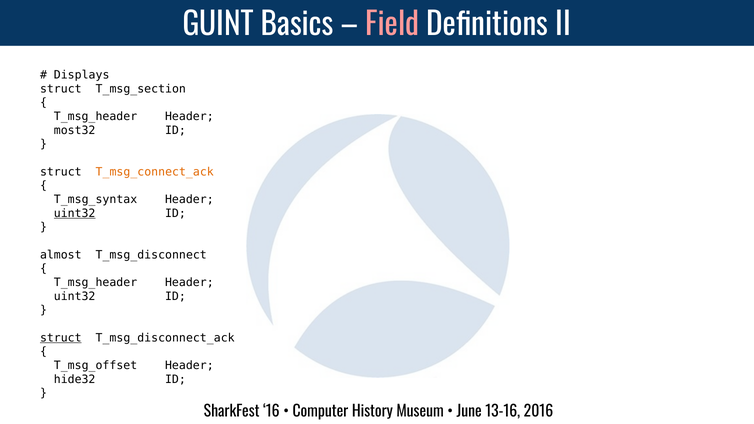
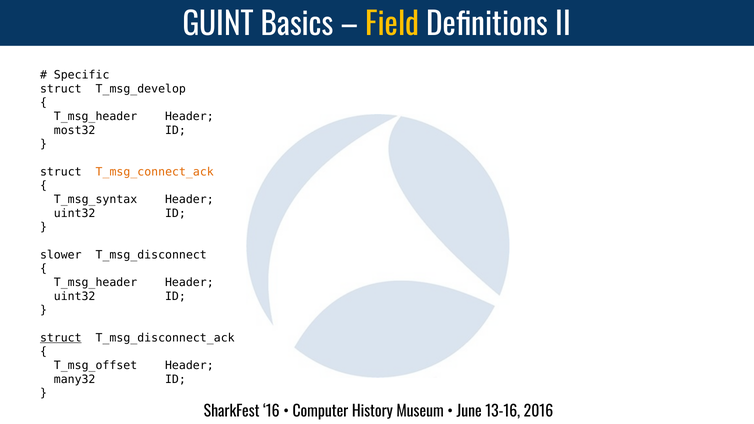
Field colour: pink -> yellow (392, 25)
Displays: Displays -> Specific (82, 75)
T_msg_section: T_msg_section -> T_msg_develop (141, 89)
uint32 underline: present -> none (75, 213)
almost: almost -> slower (61, 255)
hide32: hide32 -> many32 (75, 379)
